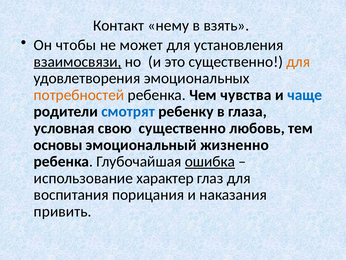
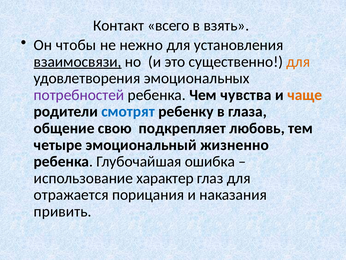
нему: нему -> всего (168, 26)
может: может -> нежно (141, 45)
потребностей colour: orange -> purple (79, 95)
чаще colour: blue -> orange (305, 95)
условная: условная -> общение (64, 128)
свою существенно: существенно -> подкрепляет (182, 128)
основы: основы -> четыре (58, 145)
ошибка underline: present -> none (210, 161)
воспитания: воспитания -> отражается (71, 195)
